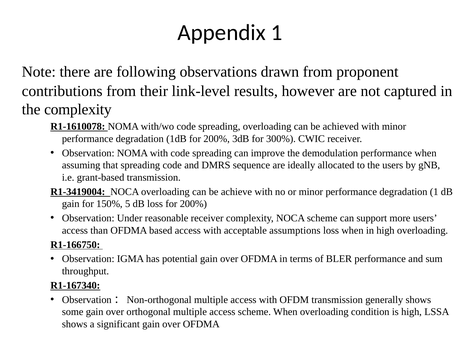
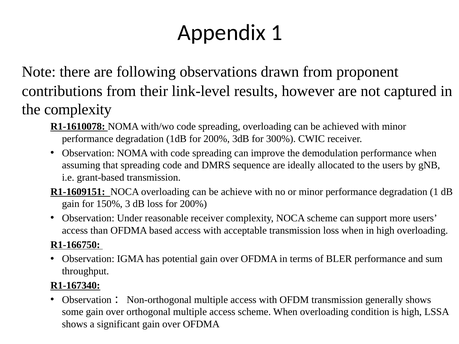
R1-3419004: R1-3419004 -> R1-1609151 (78, 192)
5: 5 -> 3 (128, 204)
acceptable assumptions: assumptions -> transmission (295, 231)
